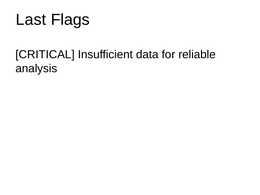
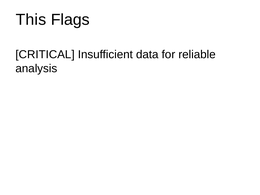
Last: Last -> This (31, 20)
